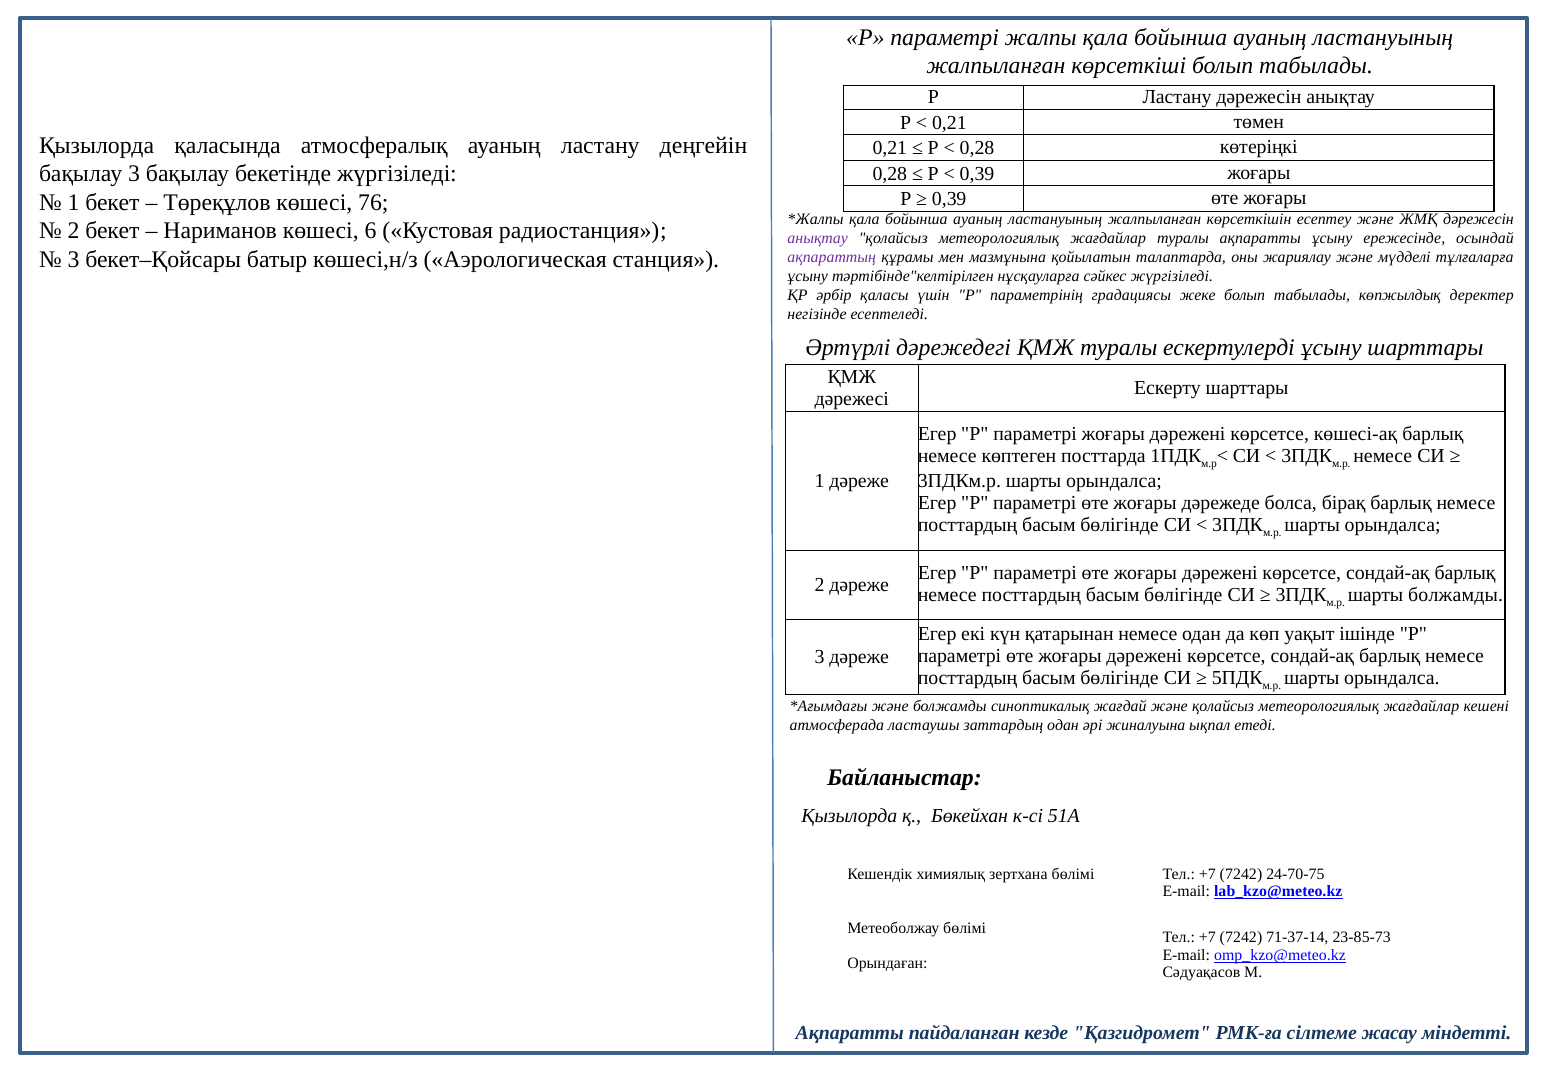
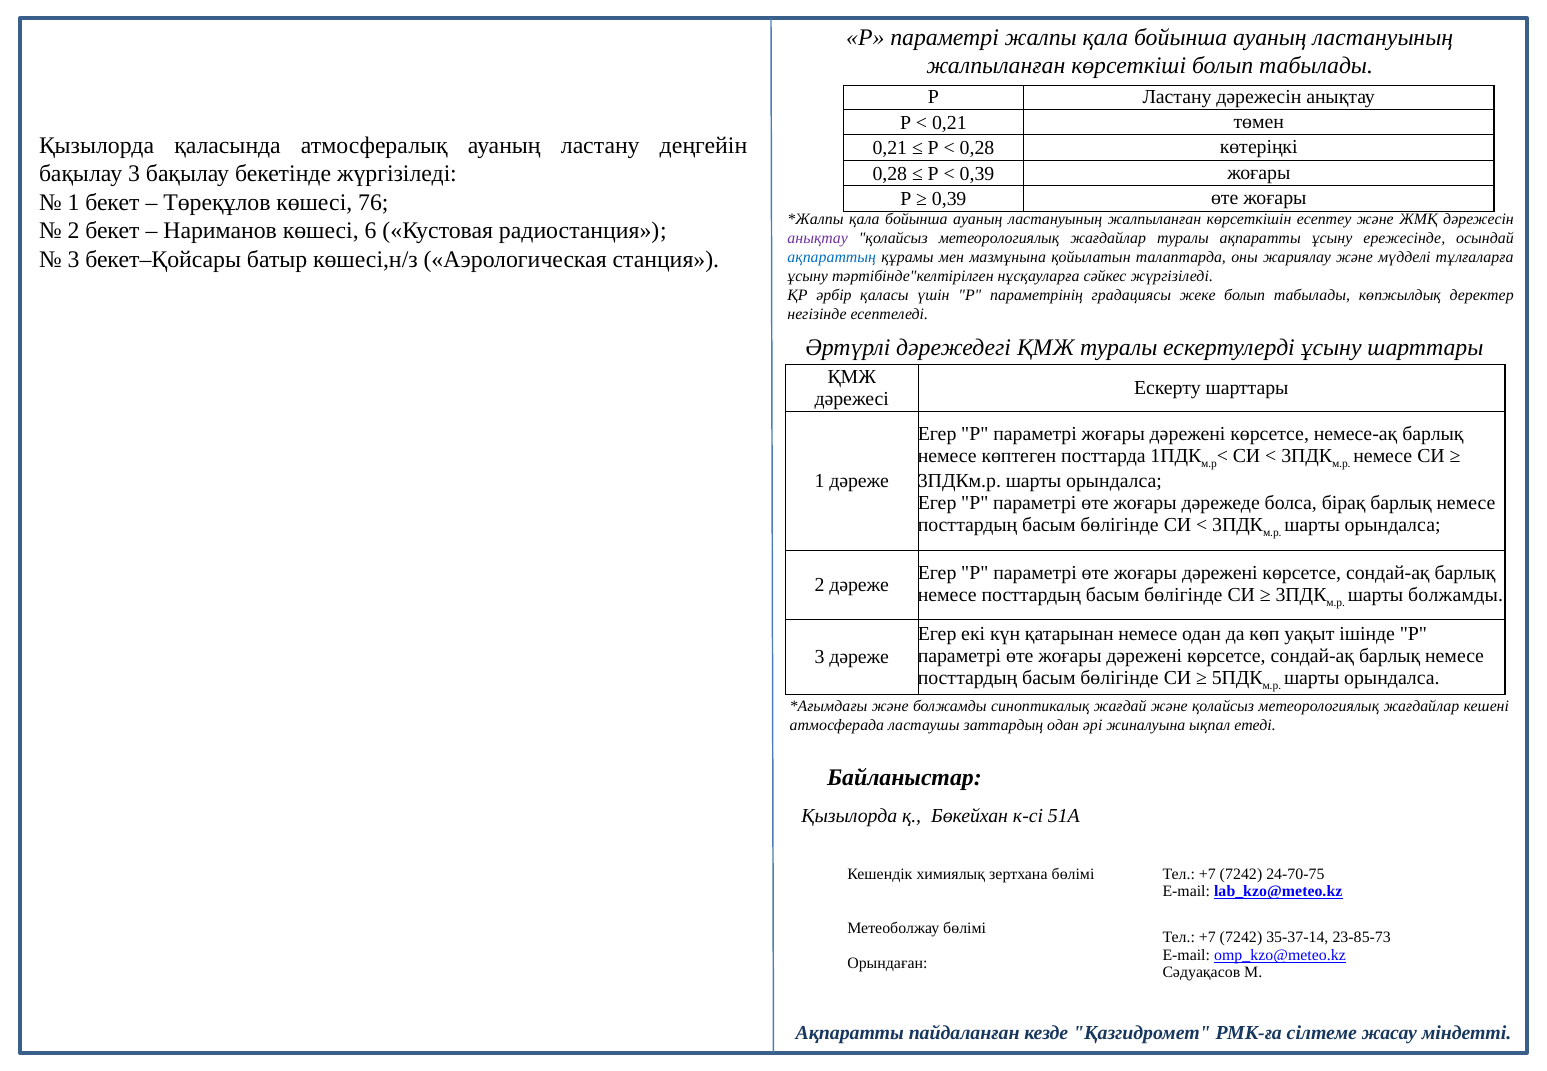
ақпараттың colour: purple -> blue (832, 257)
көшесі-ақ: көшесі-ақ -> немесе-ақ (1356, 434)
71-37-14: 71-37-14 -> 35-37-14 (1297, 937)
